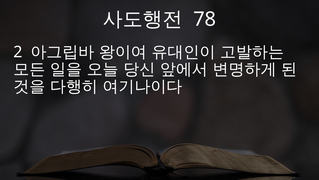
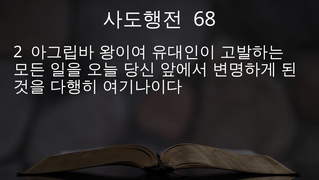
78: 78 -> 68 (205, 19)
